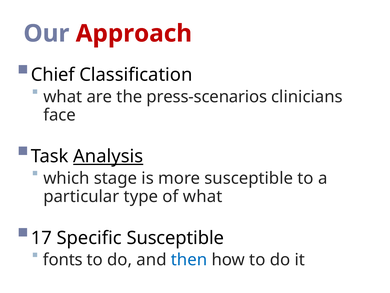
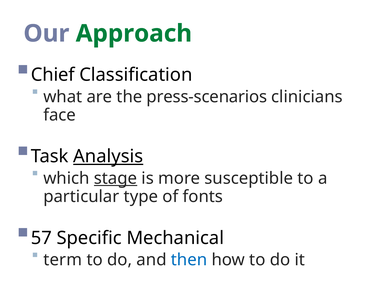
Approach colour: red -> green (134, 33)
stage underline: none -> present (116, 178)
of what: what -> fonts (203, 196)
17: 17 -> 57 (41, 238)
Specific Susceptible: Susceptible -> Mechanical (175, 238)
fonts: fonts -> term (63, 259)
